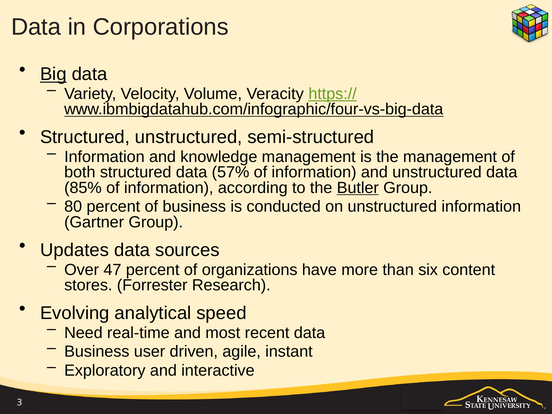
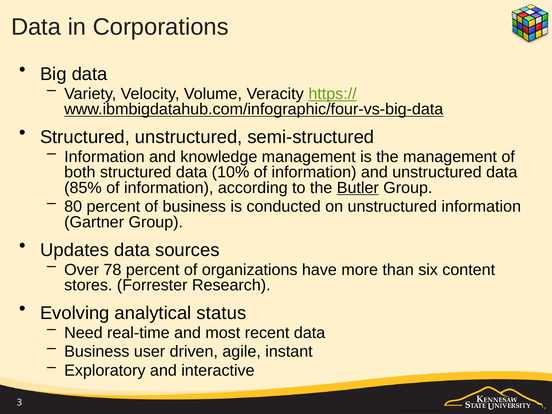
Big underline: present -> none (53, 74)
57%: 57% -> 10% (231, 172)
47: 47 -> 78 (112, 270)
speed: speed -> status (221, 313)
